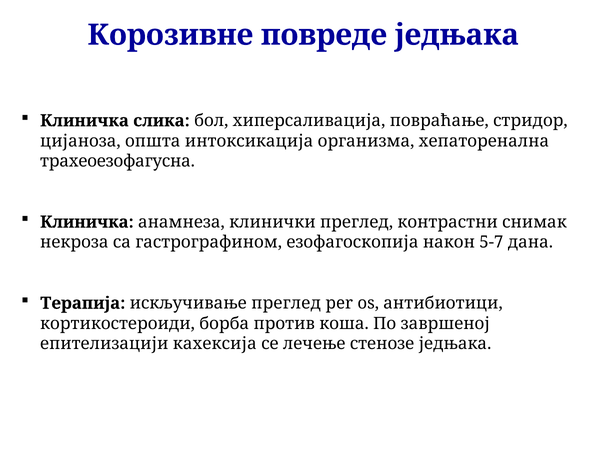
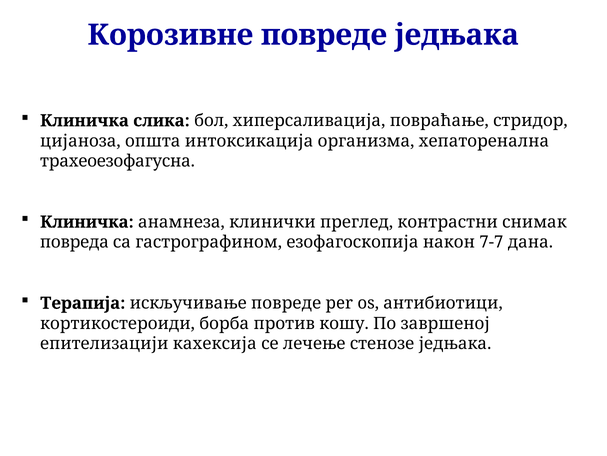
некроза: некроза -> повреда (74, 242)
5-7: 5-7 -> 7-7 (491, 242)
искључивање преглед: преглед -> повреде (286, 303)
коша: коша -> кошу (344, 323)
